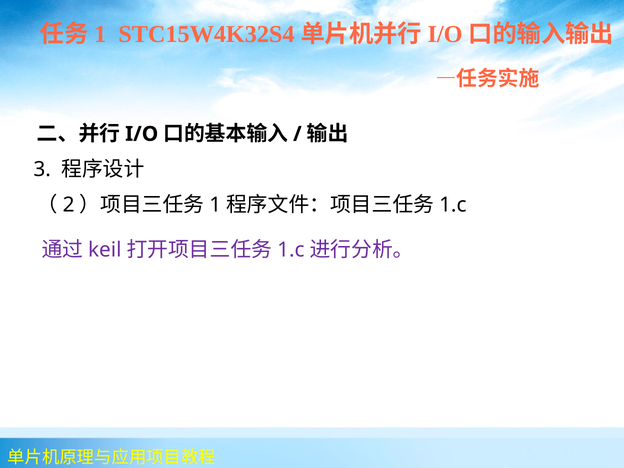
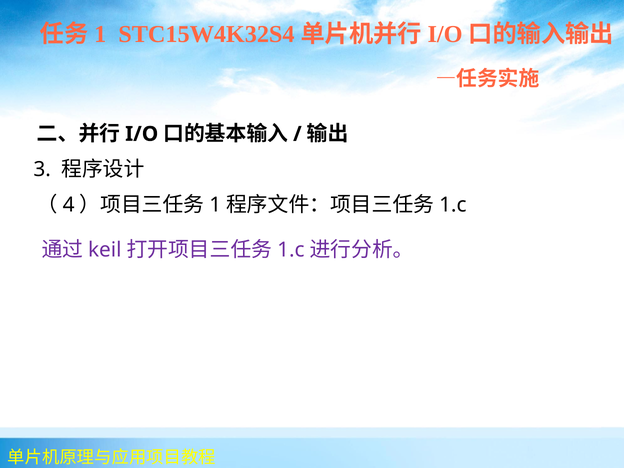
2: 2 -> 4 (69, 205)
